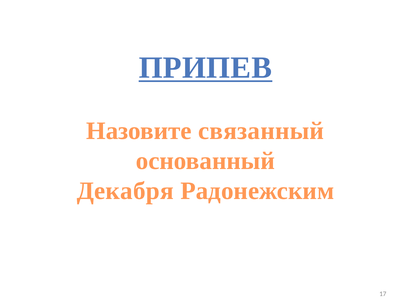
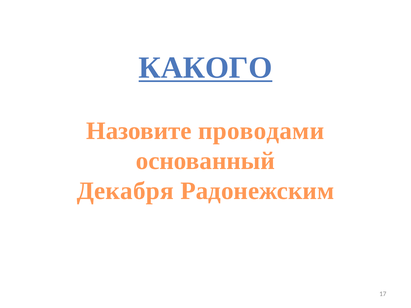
ПРИПЕВ: ПРИПЕВ -> КАКОГО (206, 68)
связанный: связанный -> проводами (261, 131)
